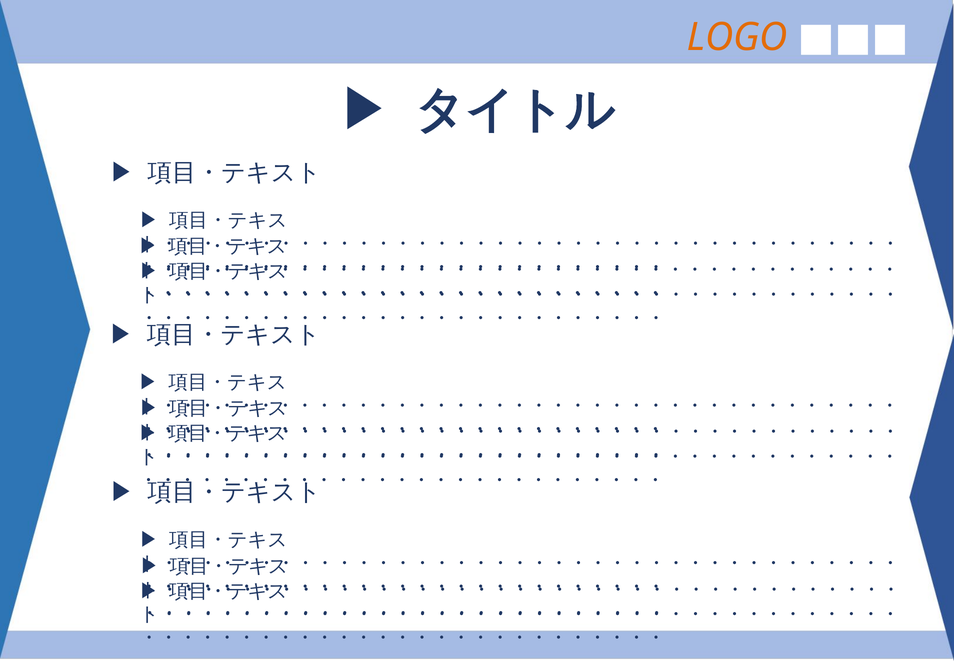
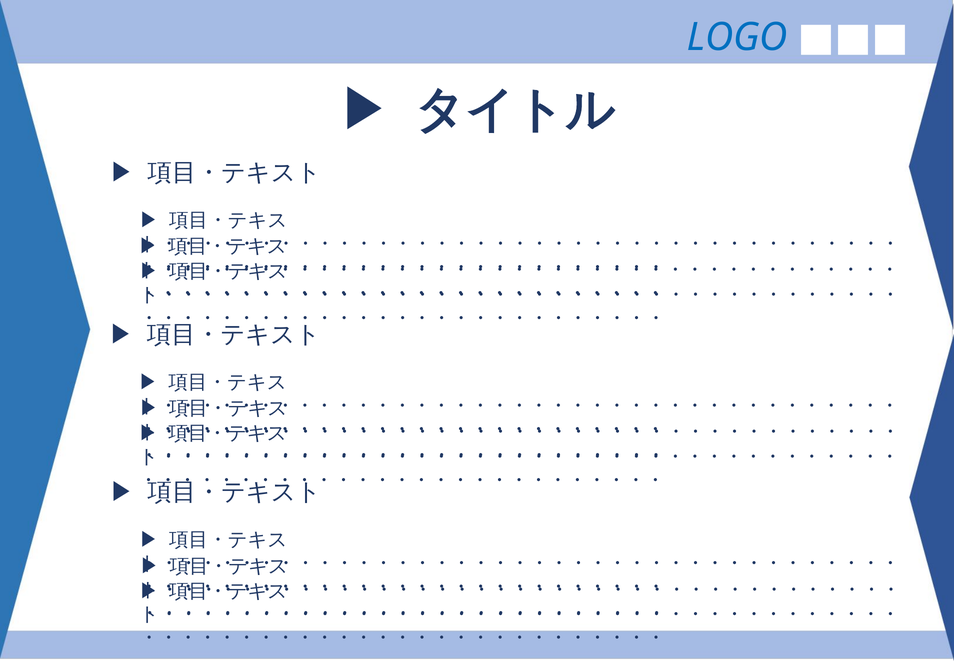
LOGO colour: orange -> blue (737, 37)
